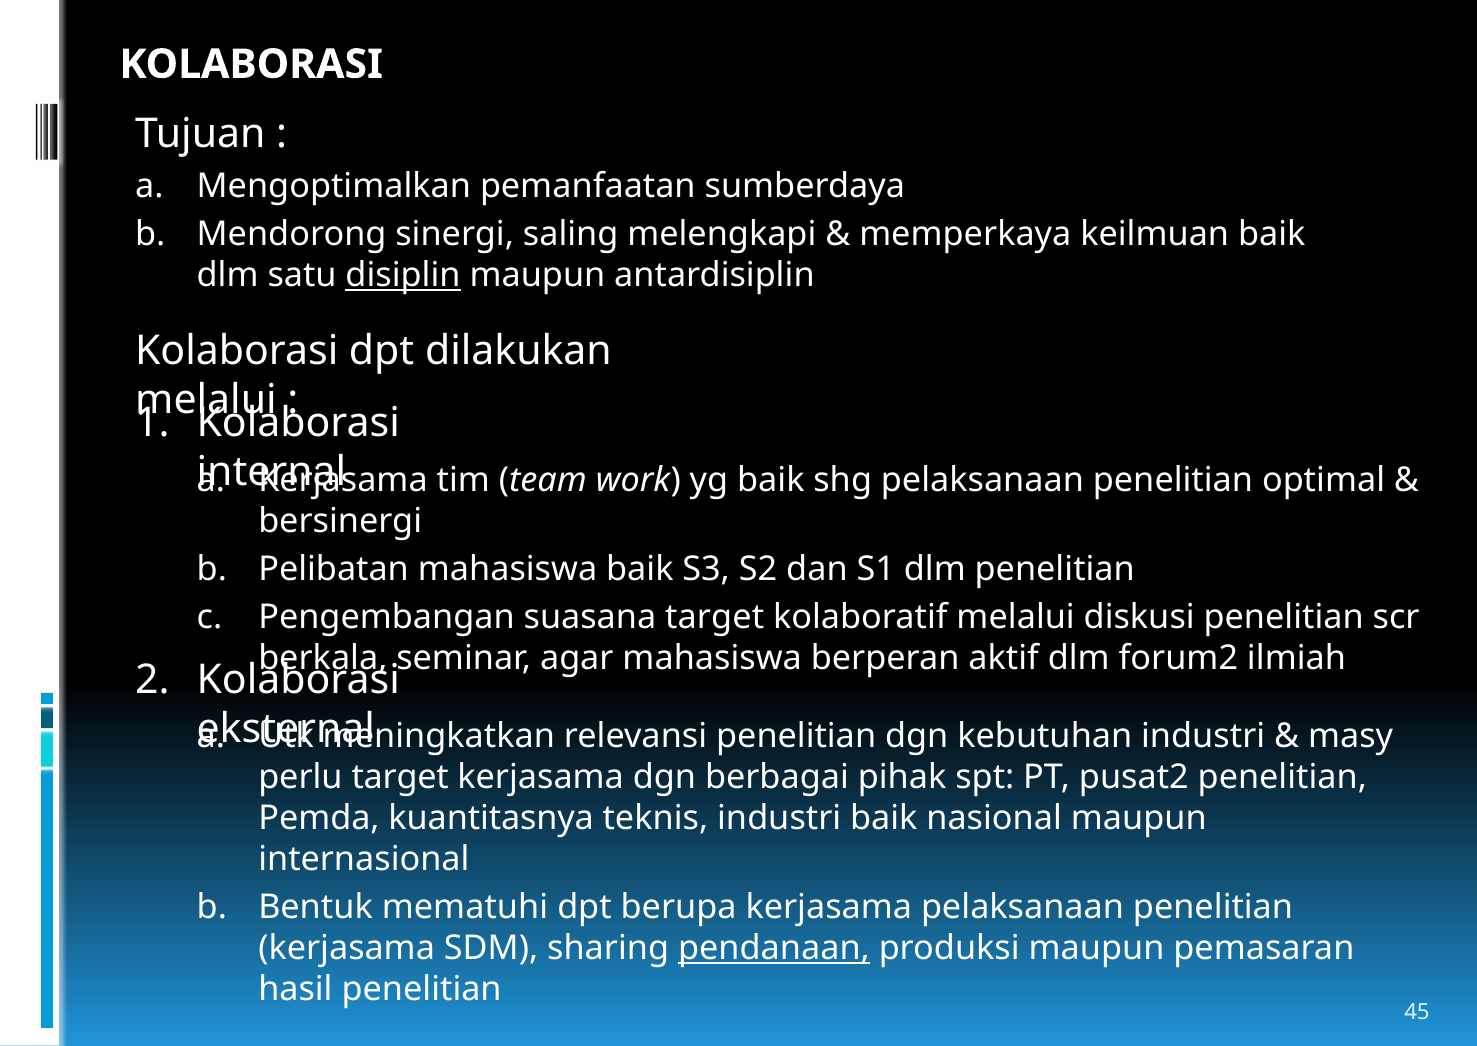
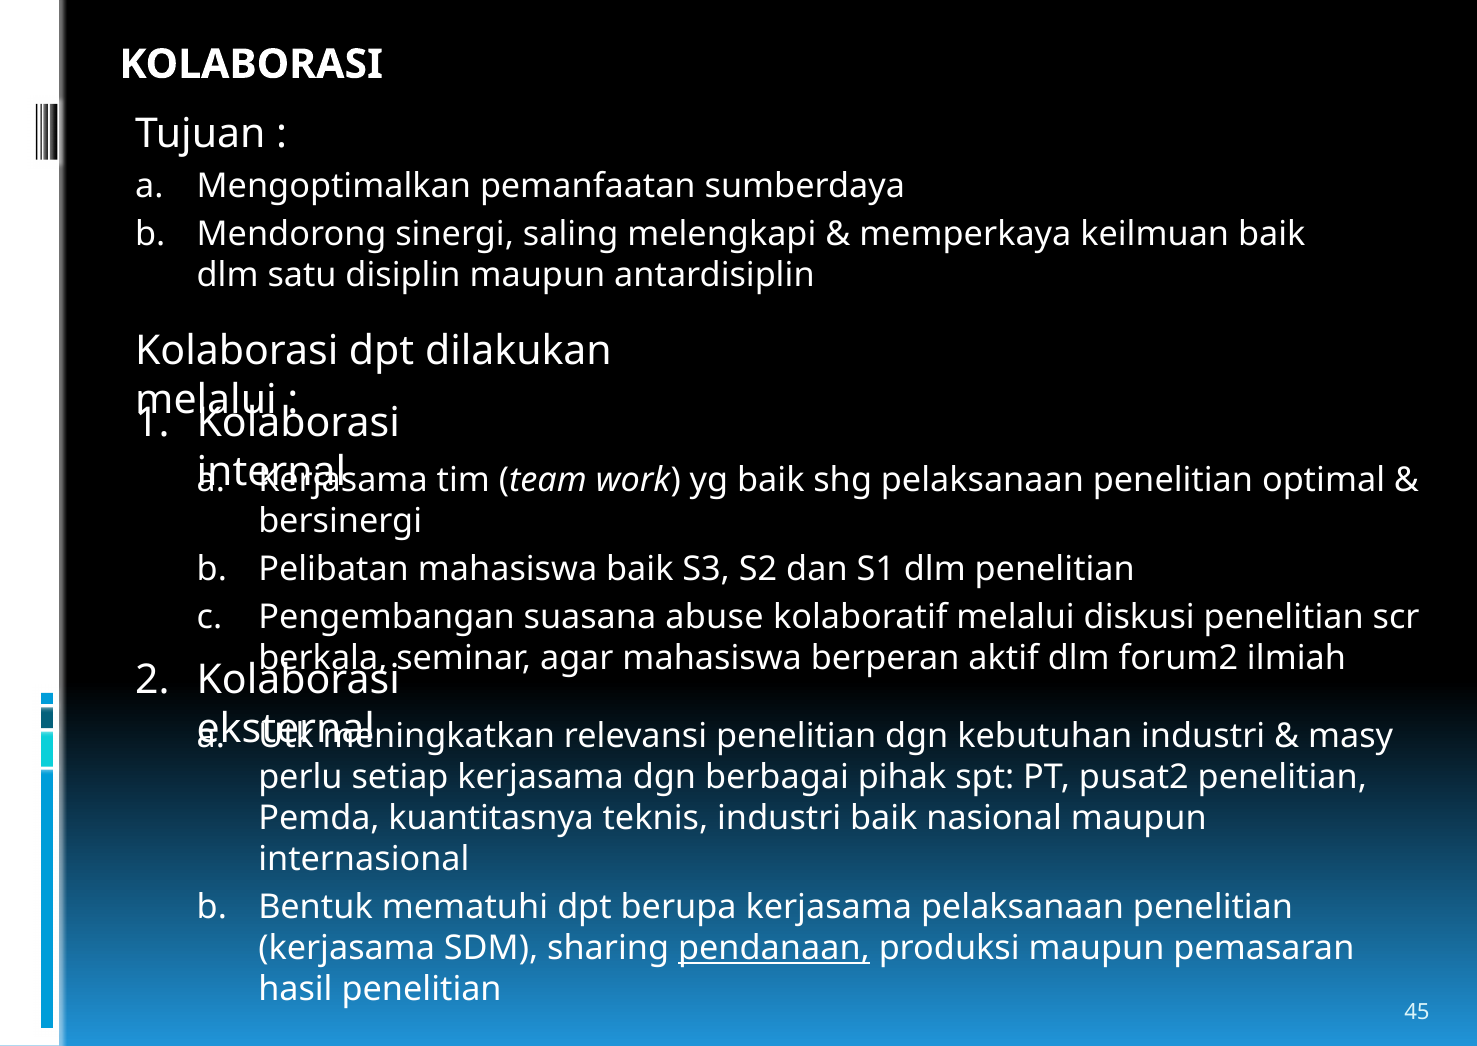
disiplin underline: present -> none (403, 275)
suasana target: target -> abuse (715, 617)
perlu target: target -> setiap (400, 778)
